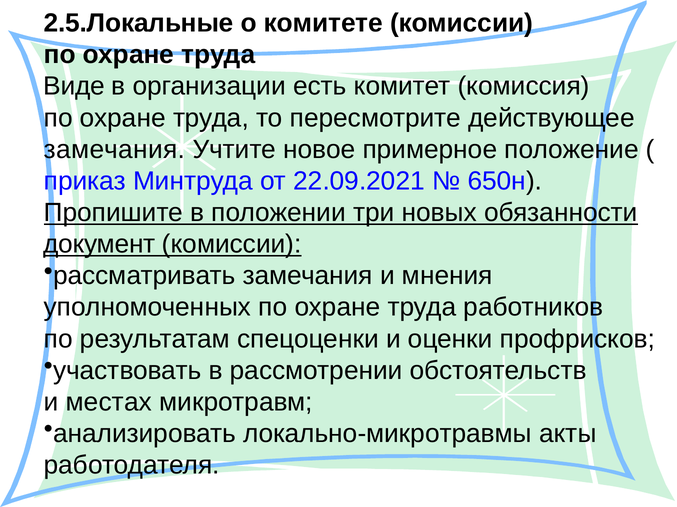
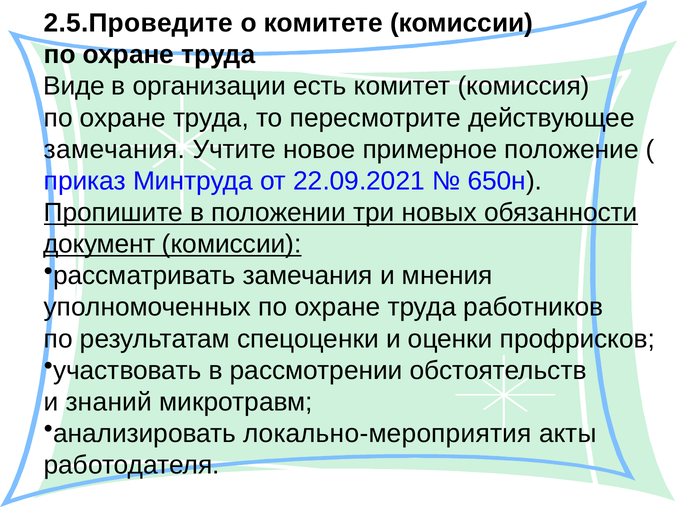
2.5.Локальные: 2.5.Локальные -> 2.5.Проведите (138, 23)
местах: местах -> знаний (109, 403)
локально-микротравмы: локально-микротравмы -> локально-мероприятия (387, 434)
